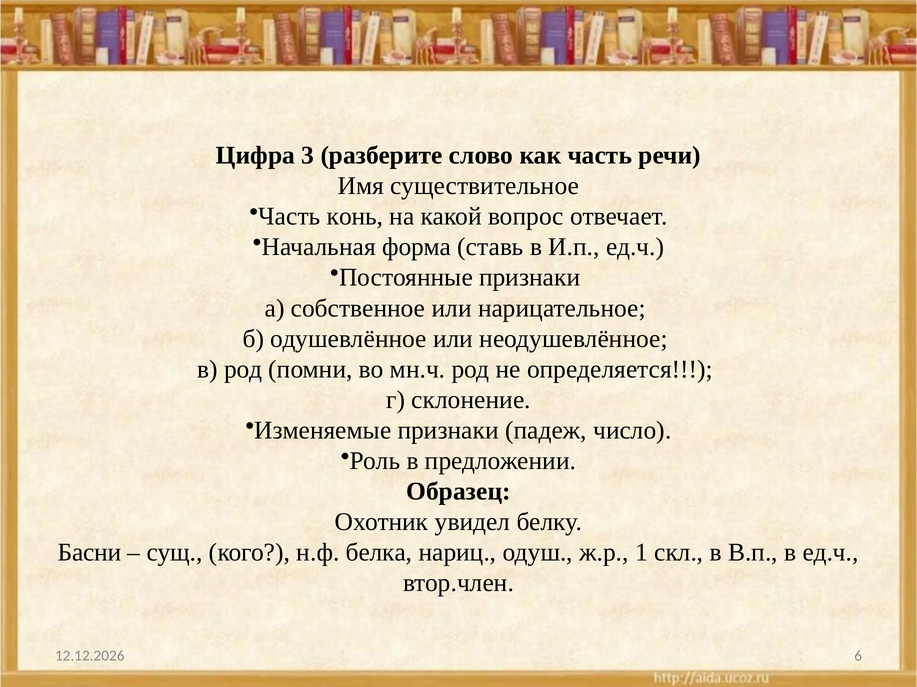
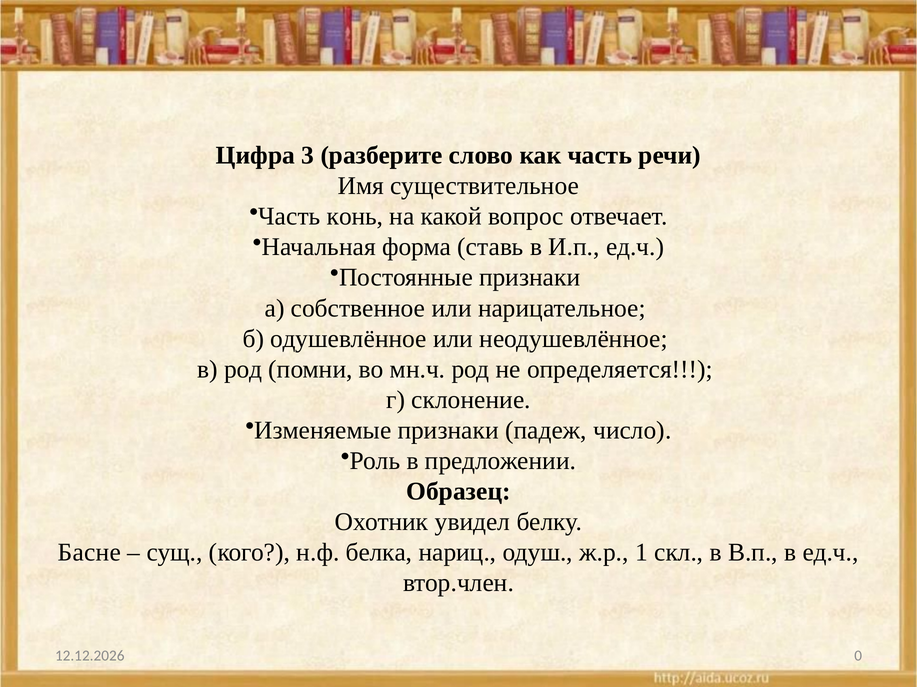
Басни: Басни -> Басне (89, 553)
6: 6 -> 0 (858, 657)
